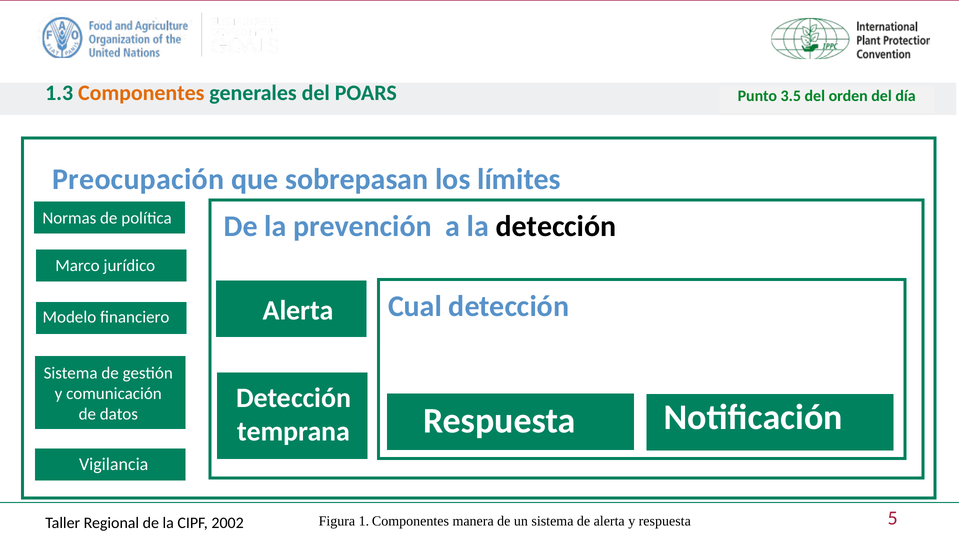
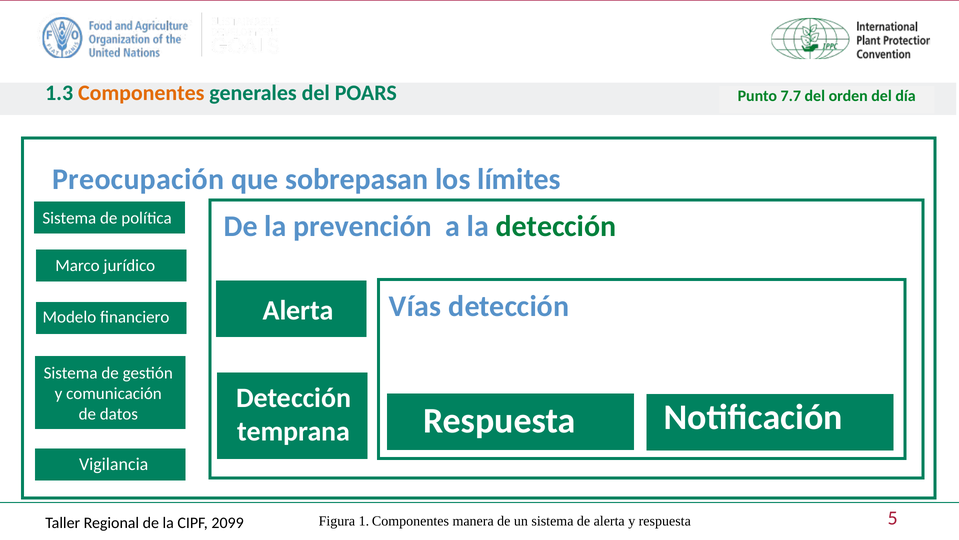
3.5: 3.5 -> 7.7 (791, 96)
Normas: Normas -> Sistema (69, 218)
detección colour: black -> green (556, 226)
Cual: Cual -> Vías (415, 306)
2002: 2002 -> 2099 (228, 523)
